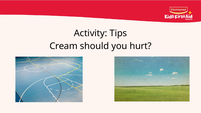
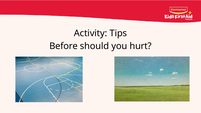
Cream: Cream -> Before (64, 46)
